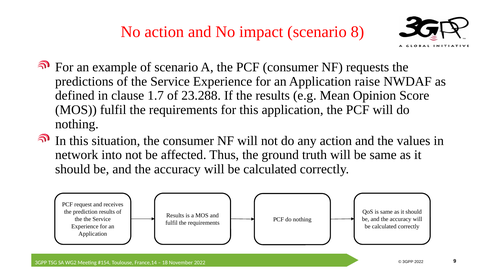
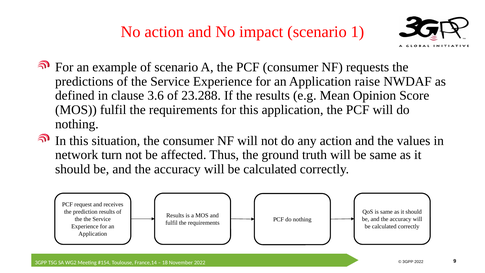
8: 8 -> 1 (357, 32)
1.7: 1.7 -> 3.6 (156, 96)
into: into -> turn (112, 155)
